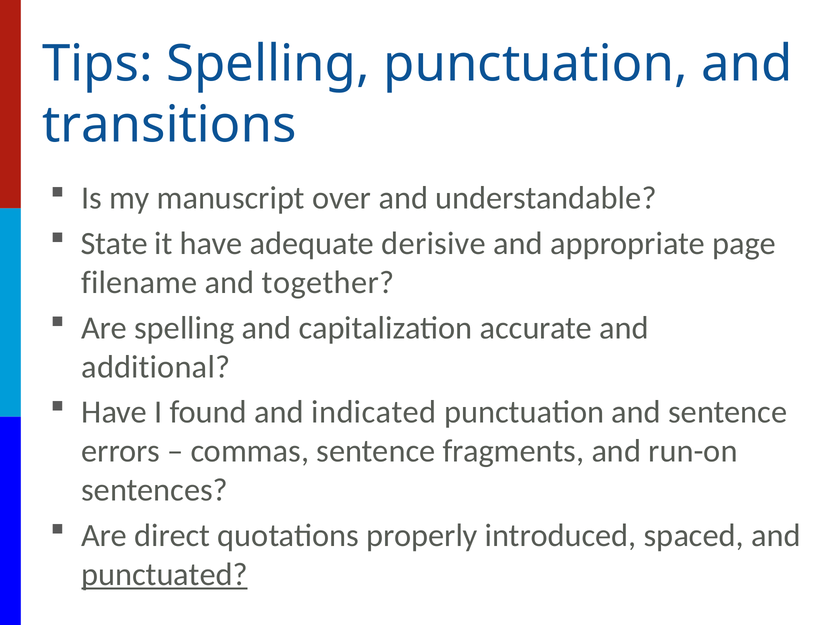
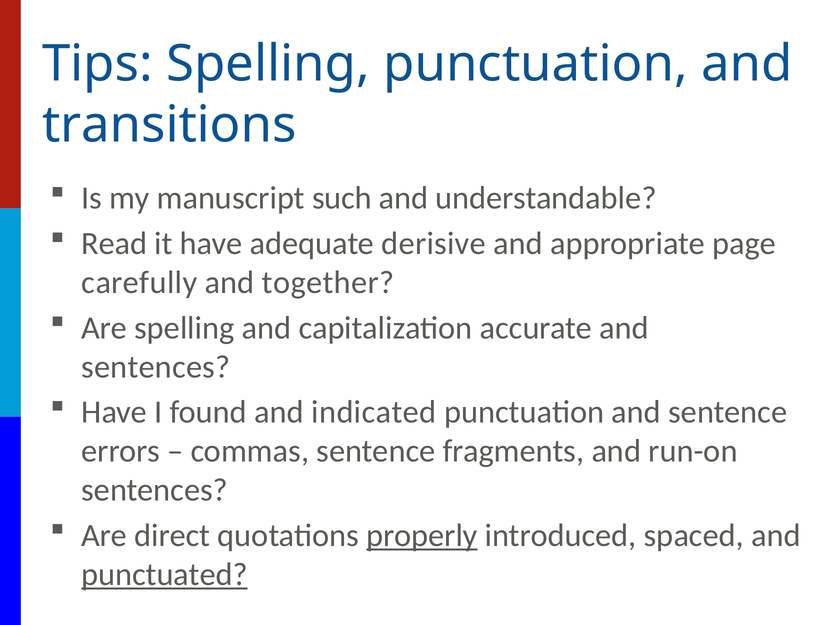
over: over -> such (342, 198)
State: State -> Read (114, 244)
filename: filename -> carefully (139, 283)
additional: additional -> sentences (156, 367)
properly underline: none -> present (422, 536)
